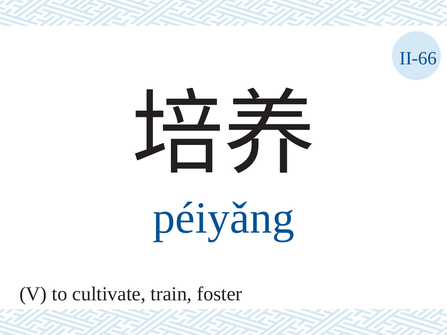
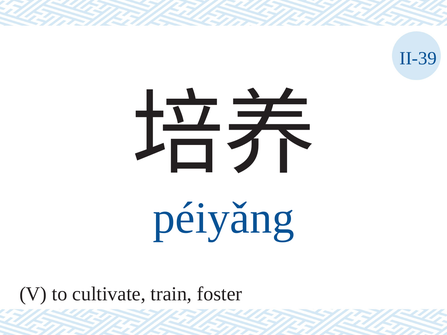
II-66: II-66 -> II-39 (418, 59)
